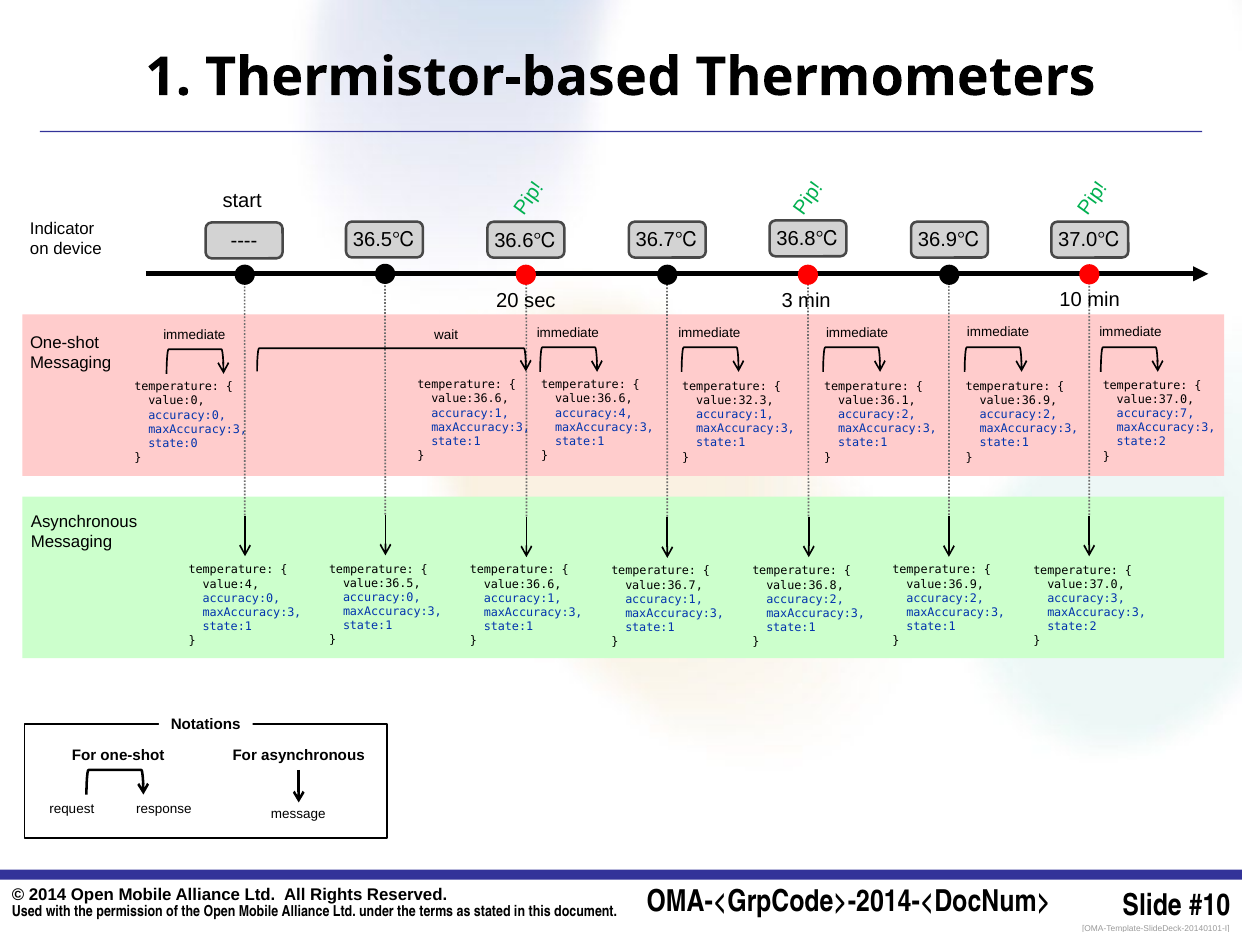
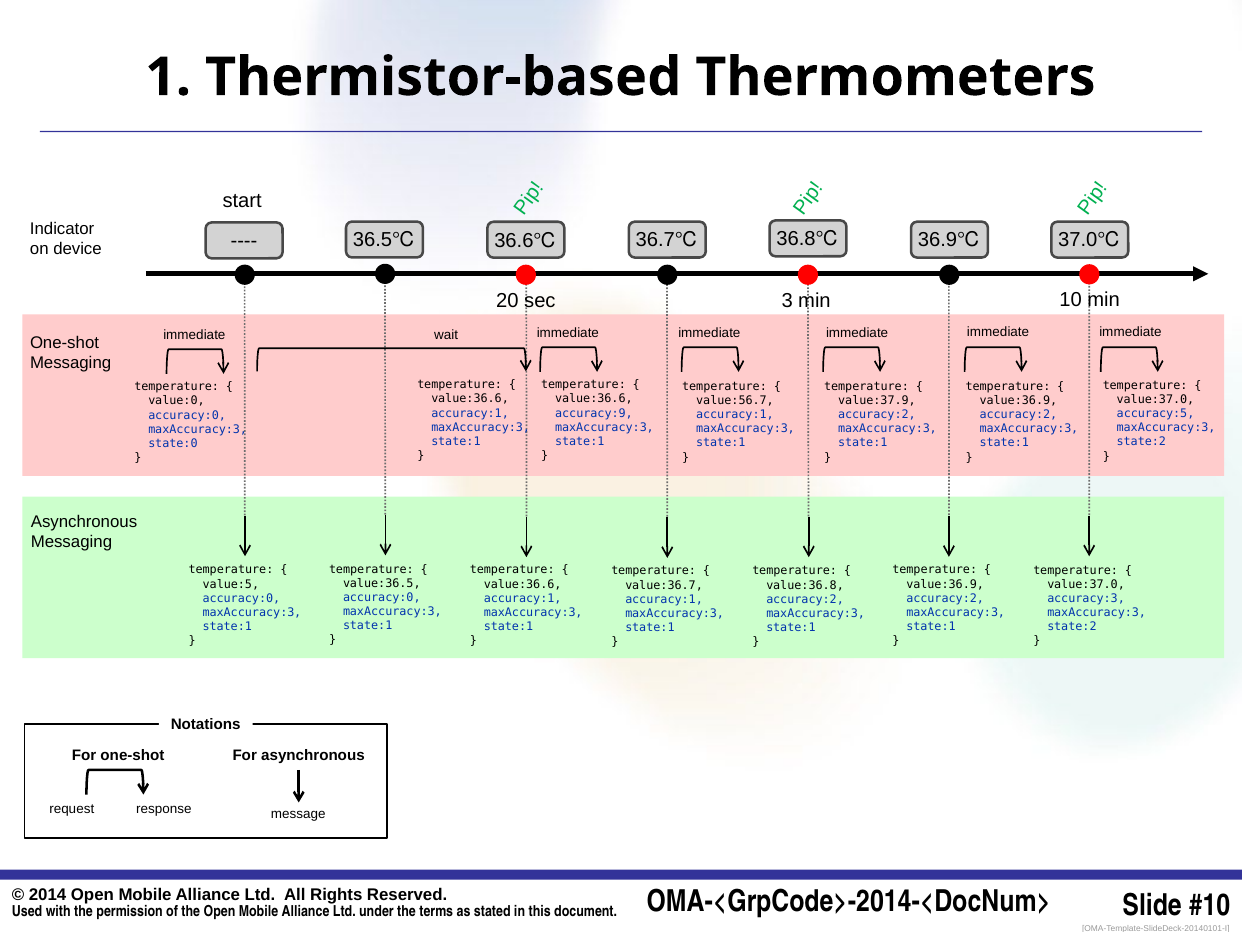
value:36.1: value:36.1 -> value:37.9 (877, 400)
value:32.3: value:32.3 -> value:56.7 (735, 400)
accuracy:4: accuracy:4 -> accuracy:9 (594, 413)
accuracy:7: accuracy:7 -> accuracy:5 (1156, 414)
value:4: value:4 -> value:5 (231, 584)
